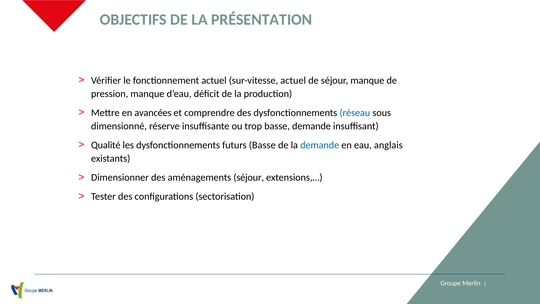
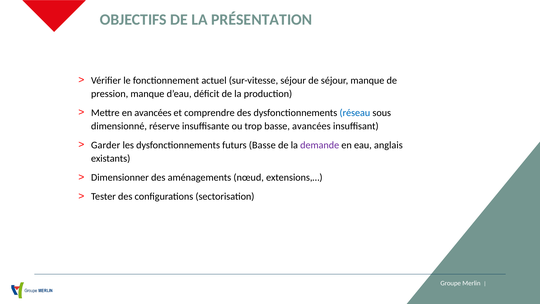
sur-vitesse actuel: actuel -> séjour (293, 80)
basse demande: demande -> avancées (311, 126)
Qualité: Qualité -> Garder (106, 145)
demande colour: blue -> purple (320, 145)
aménagements séjour: séjour -> nœud (249, 177)
